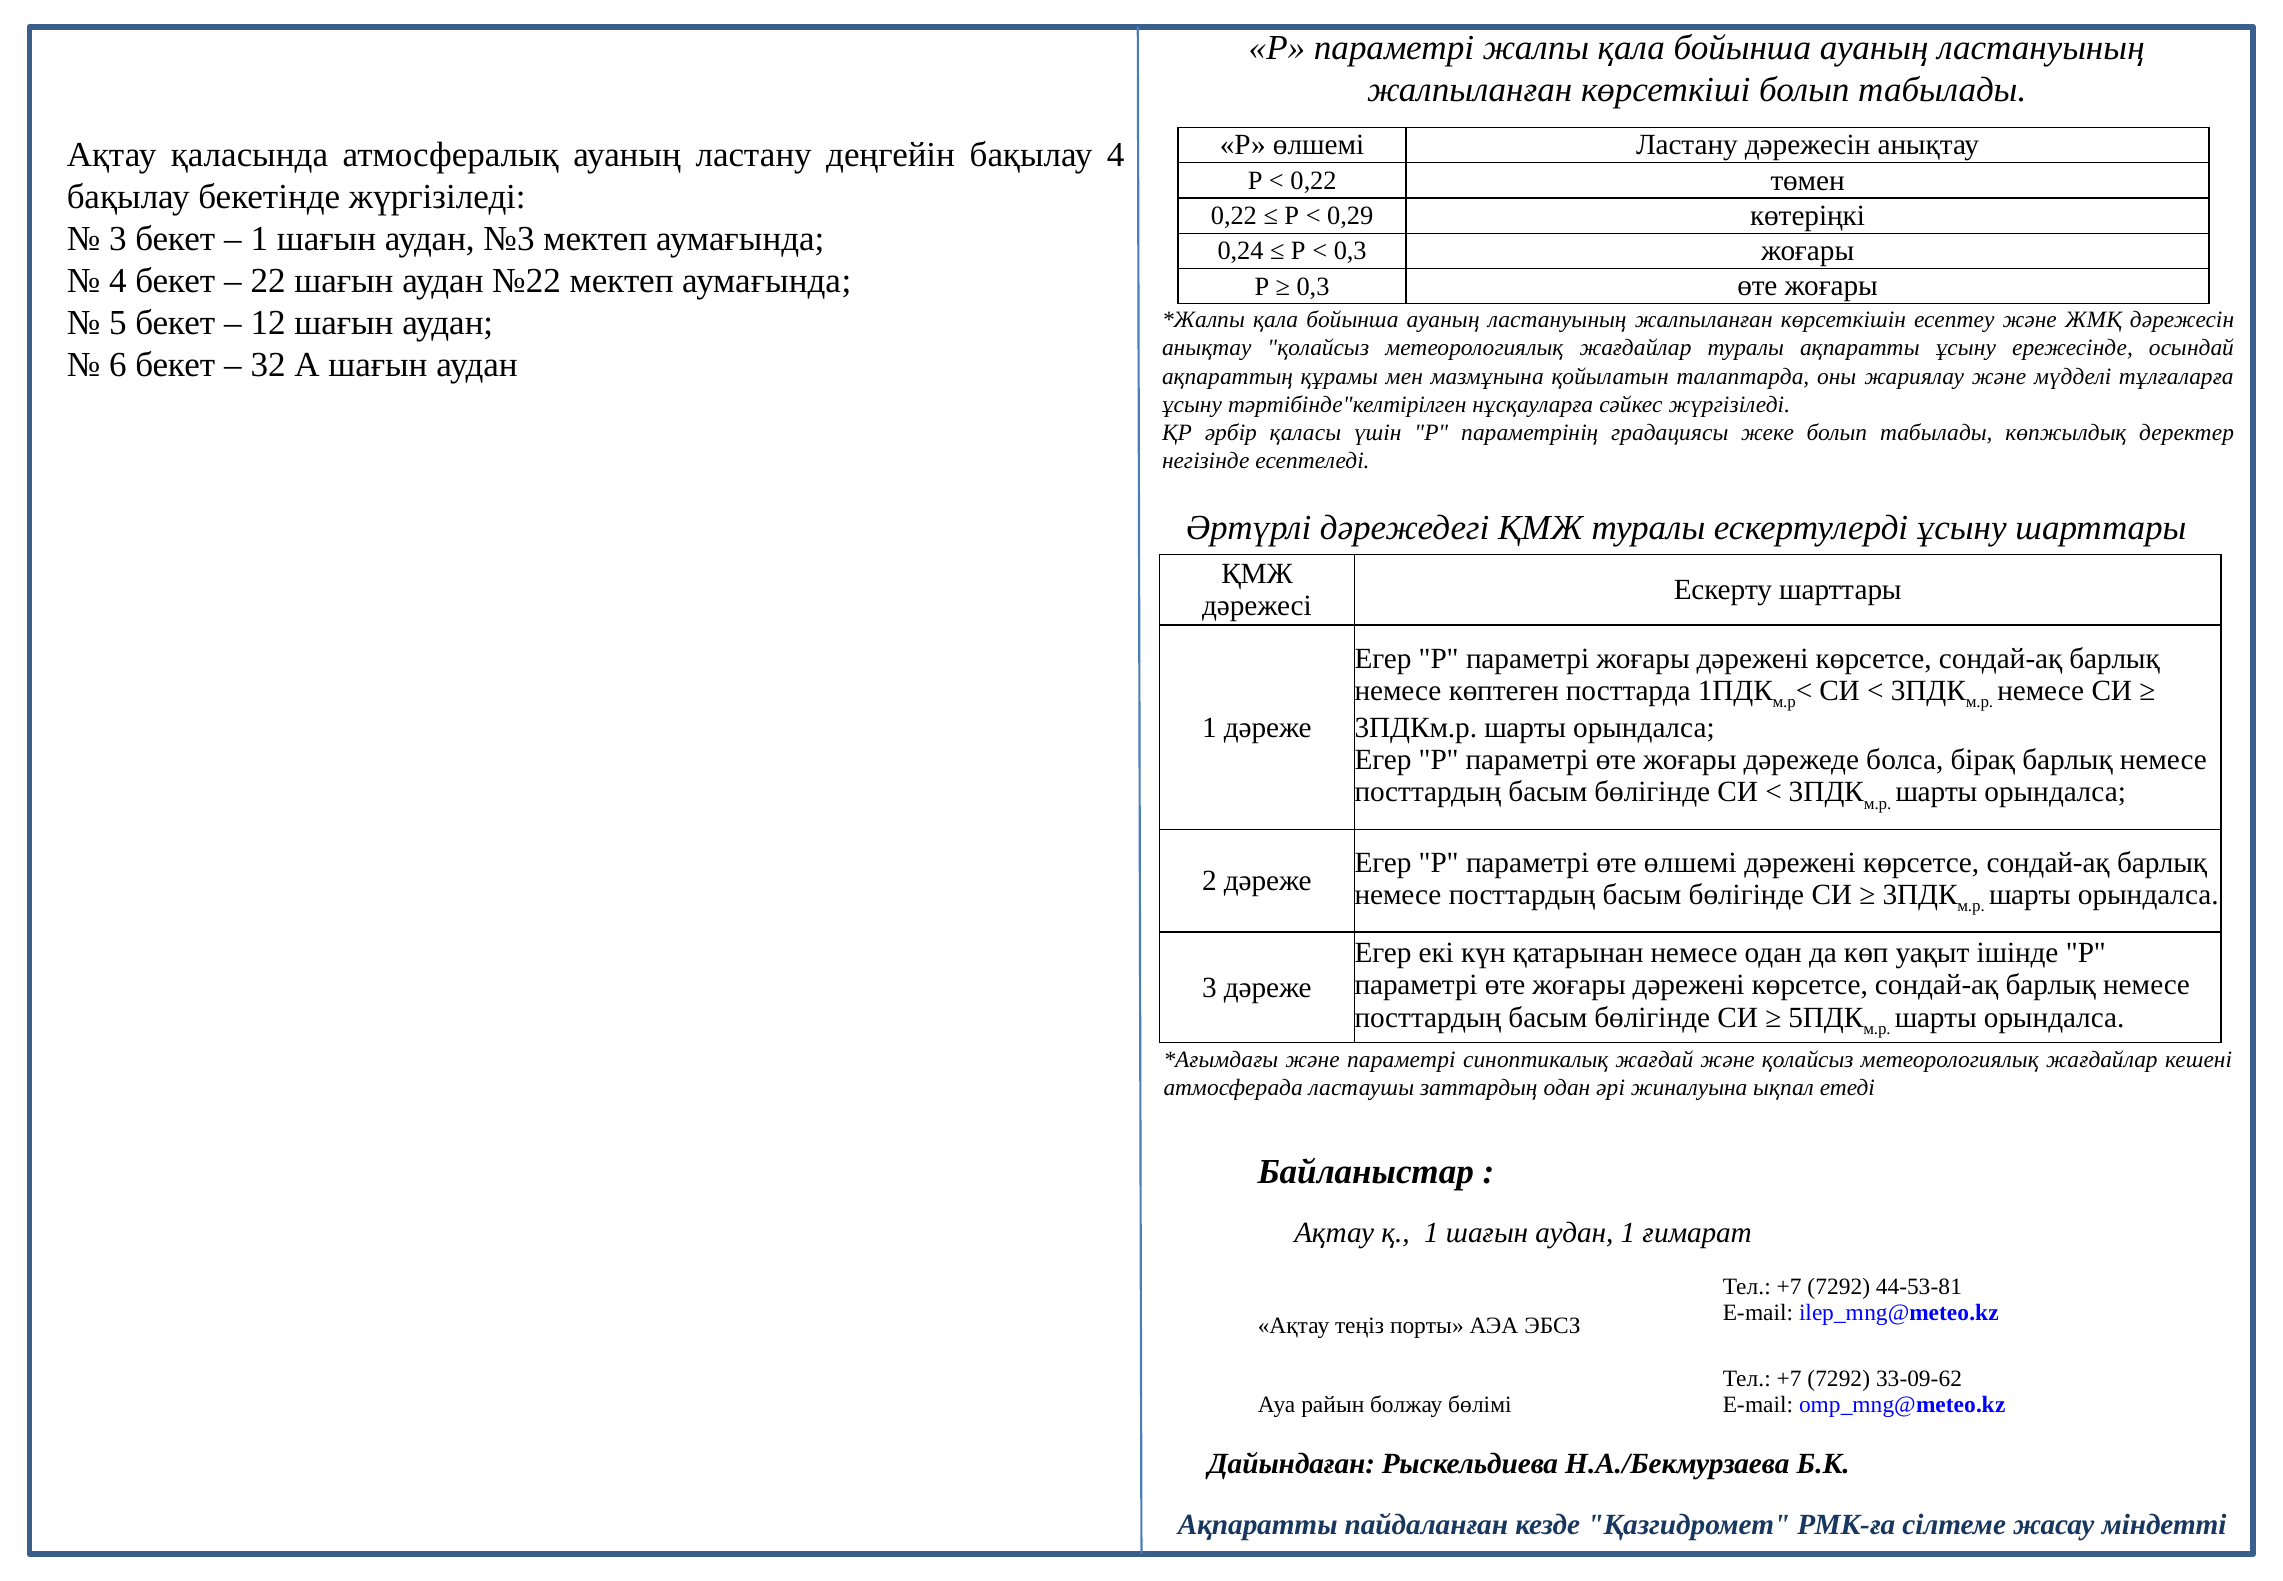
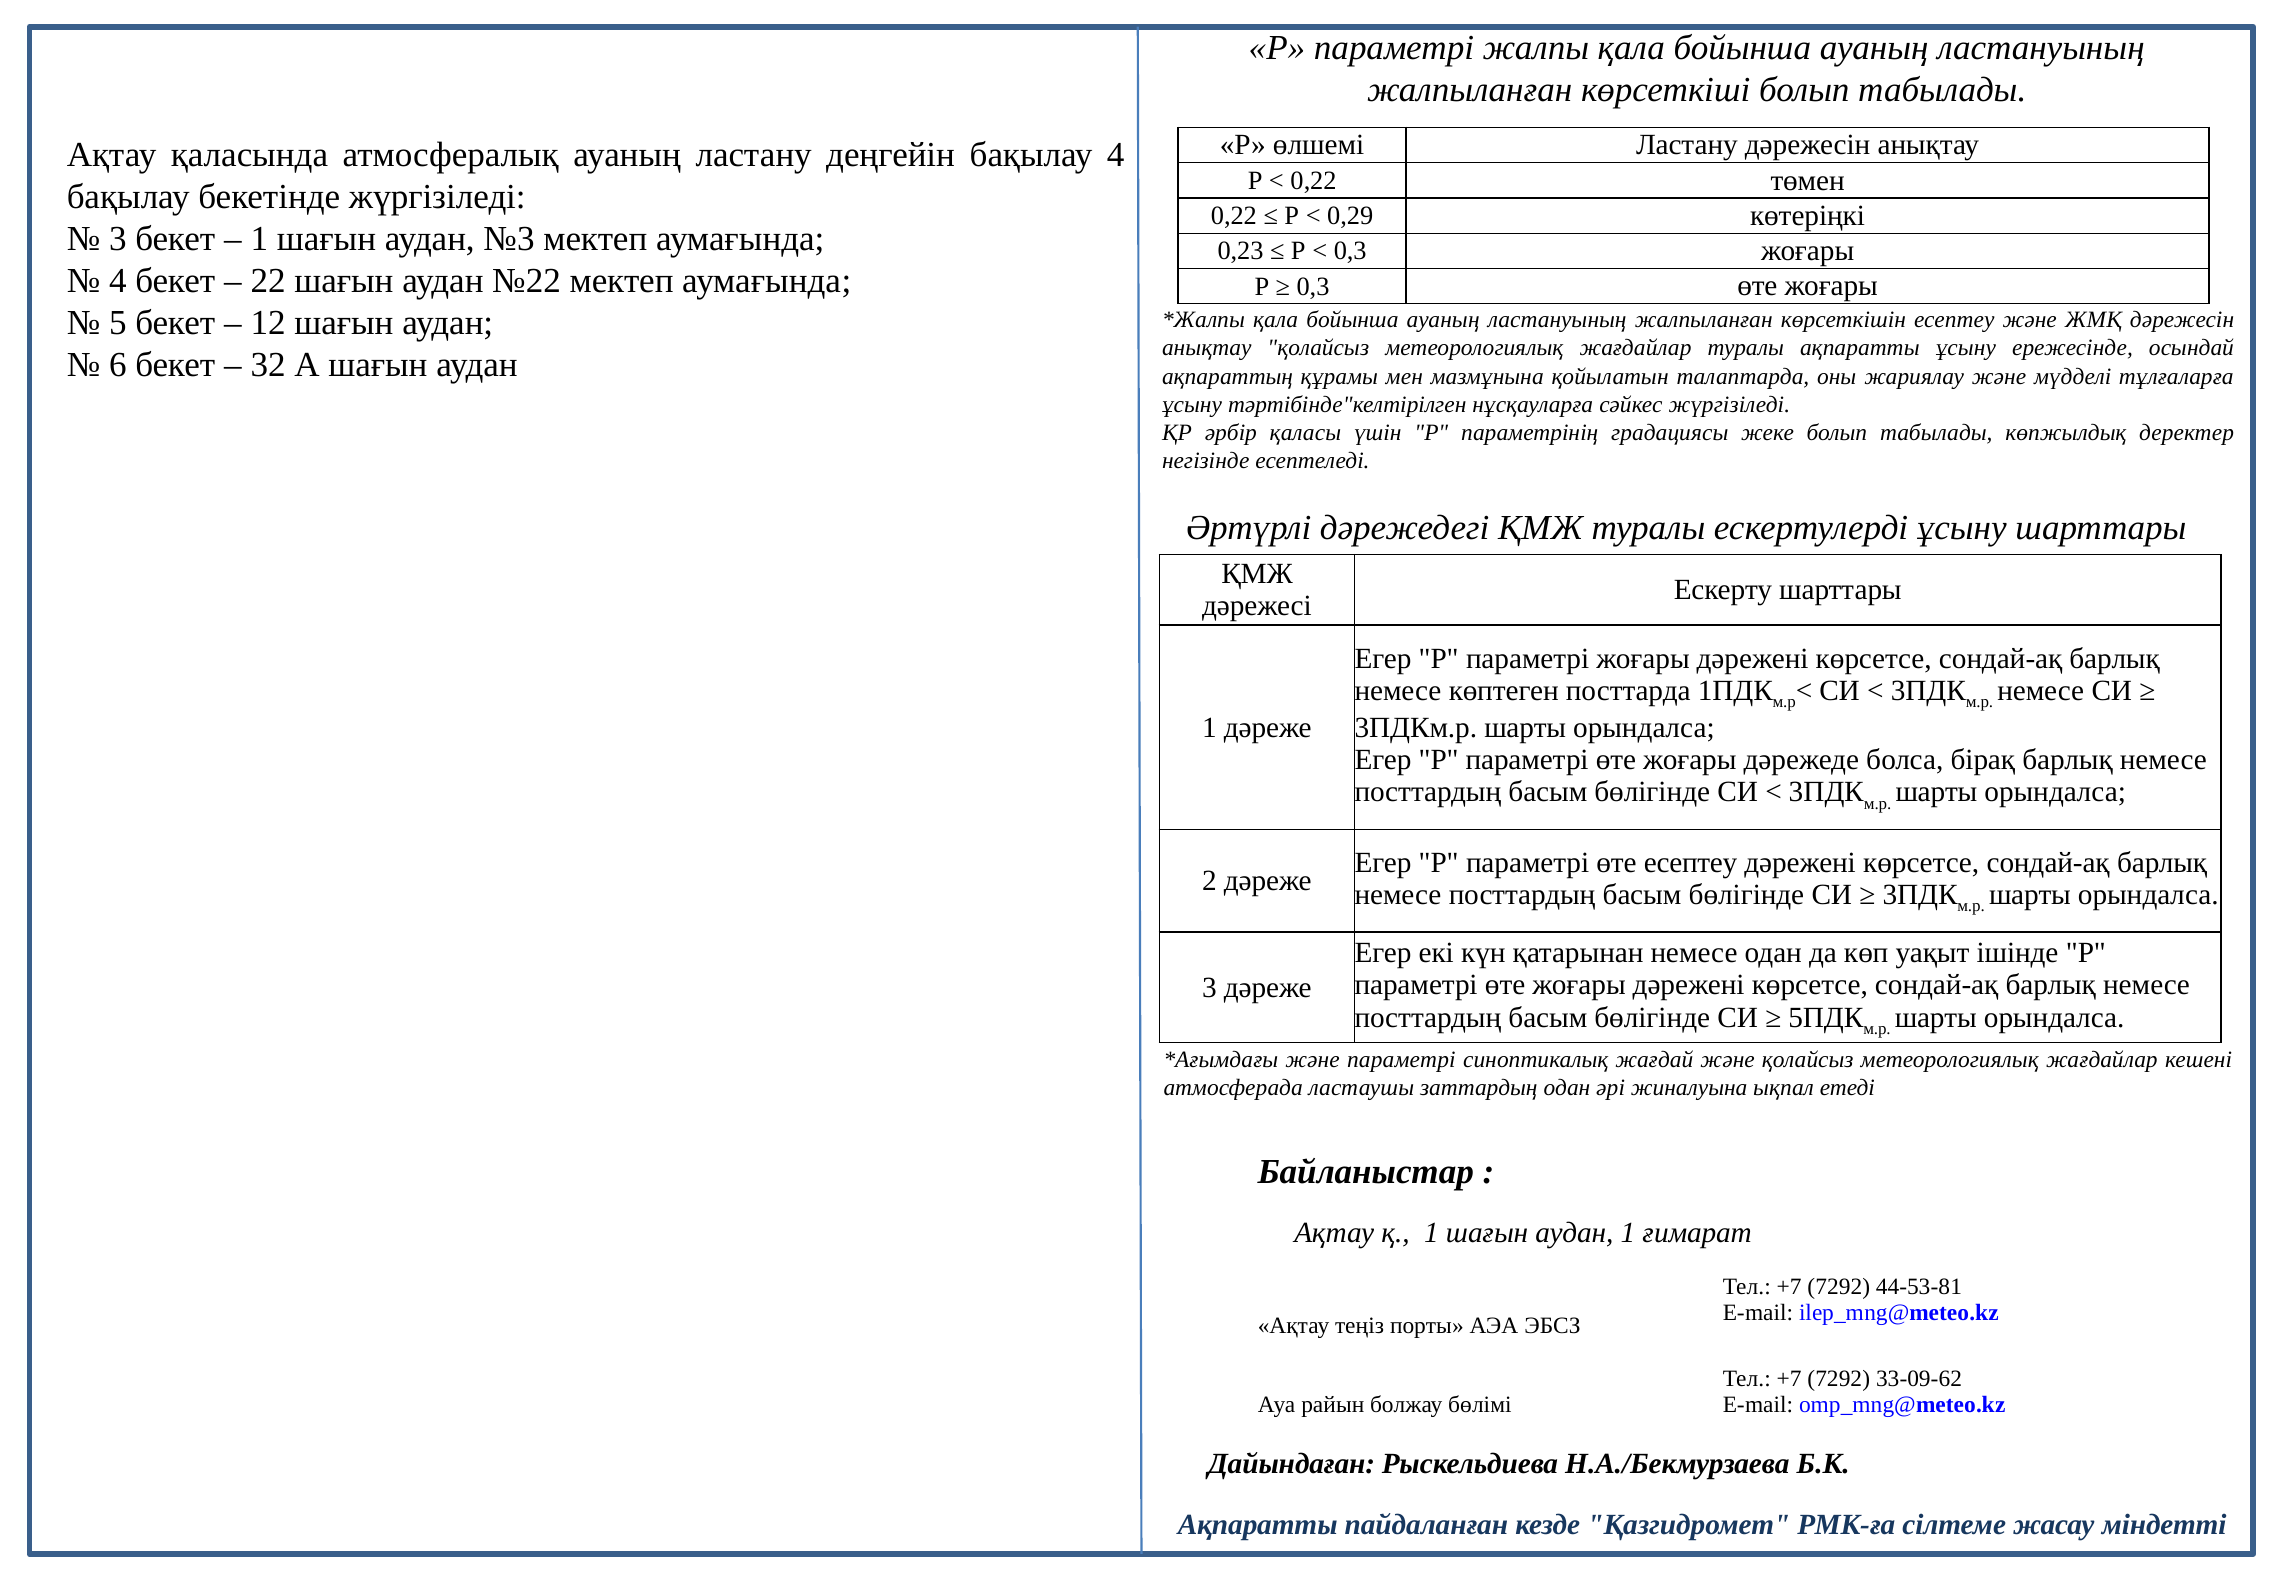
0,24: 0,24 -> 0,23 (1241, 251)
өте өлшемі: өлшемі -> есептеу (1691, 862)
